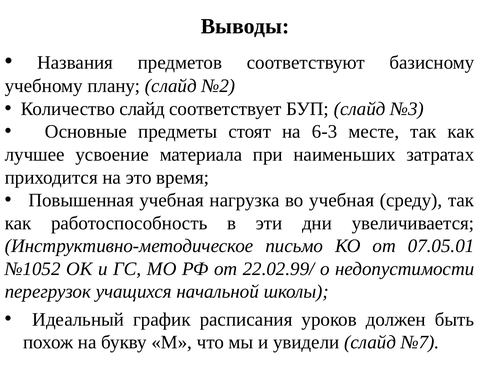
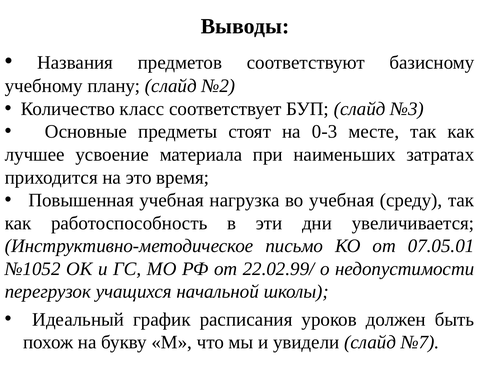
Количество слайд: слайд -> класс (142, 109)
6-3: 6-3 -> 0-3 (325, 132)
